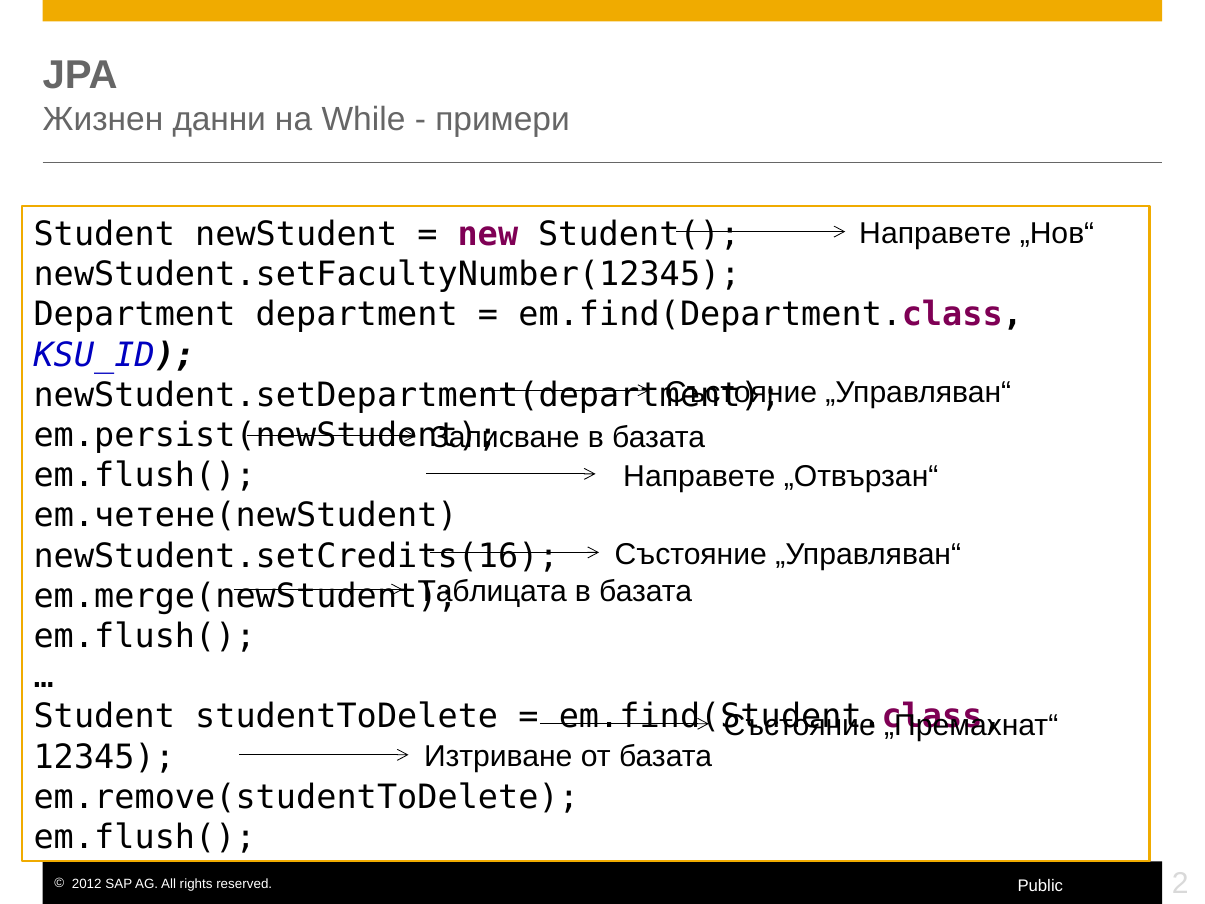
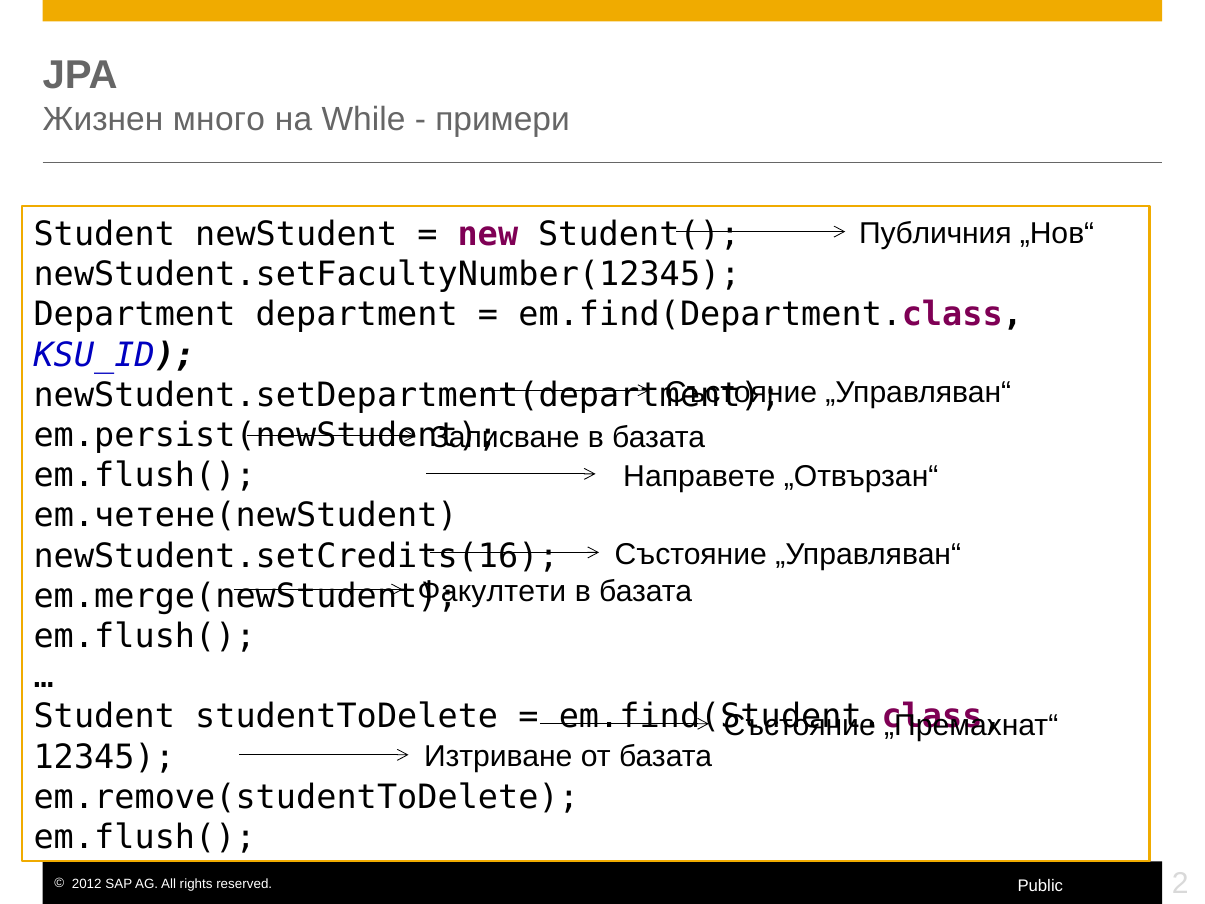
данни: данни -> много (219, 119)
Направете: Направете -> Публичния (935, 233)
Таблицата: Таблицата -> Факултети (492, 591)
